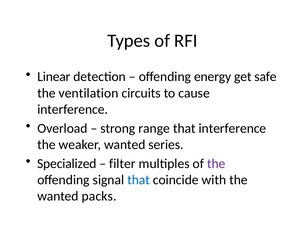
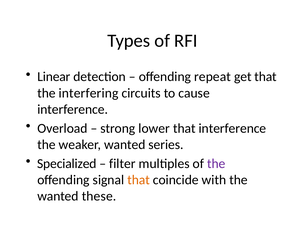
energy: energy -> repeat (213, 77)
get safe: safe -> that (266, 77)
ventilation: ventilation -> interfering (89, 93)
range: range -> lower (154, 128)
that colour: blue -> orange (139, 180)
packs: packs -> these (99, 196)
